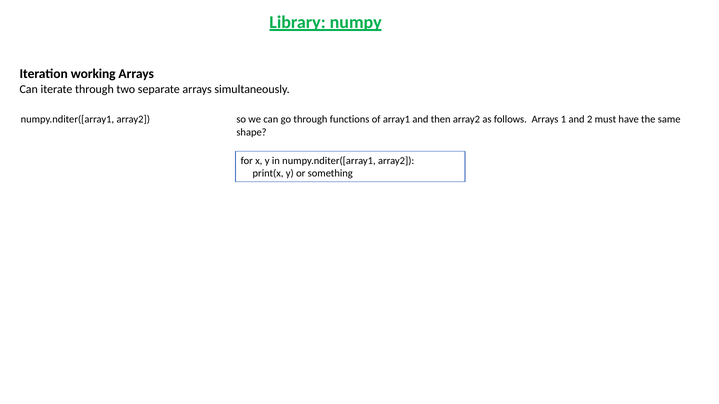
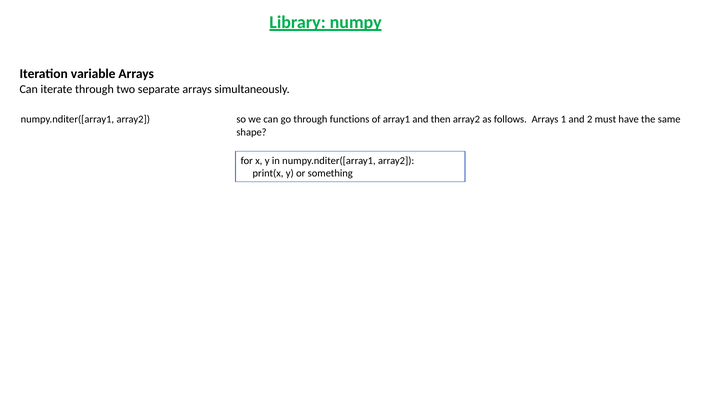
working: working -> variable (93, 74)
